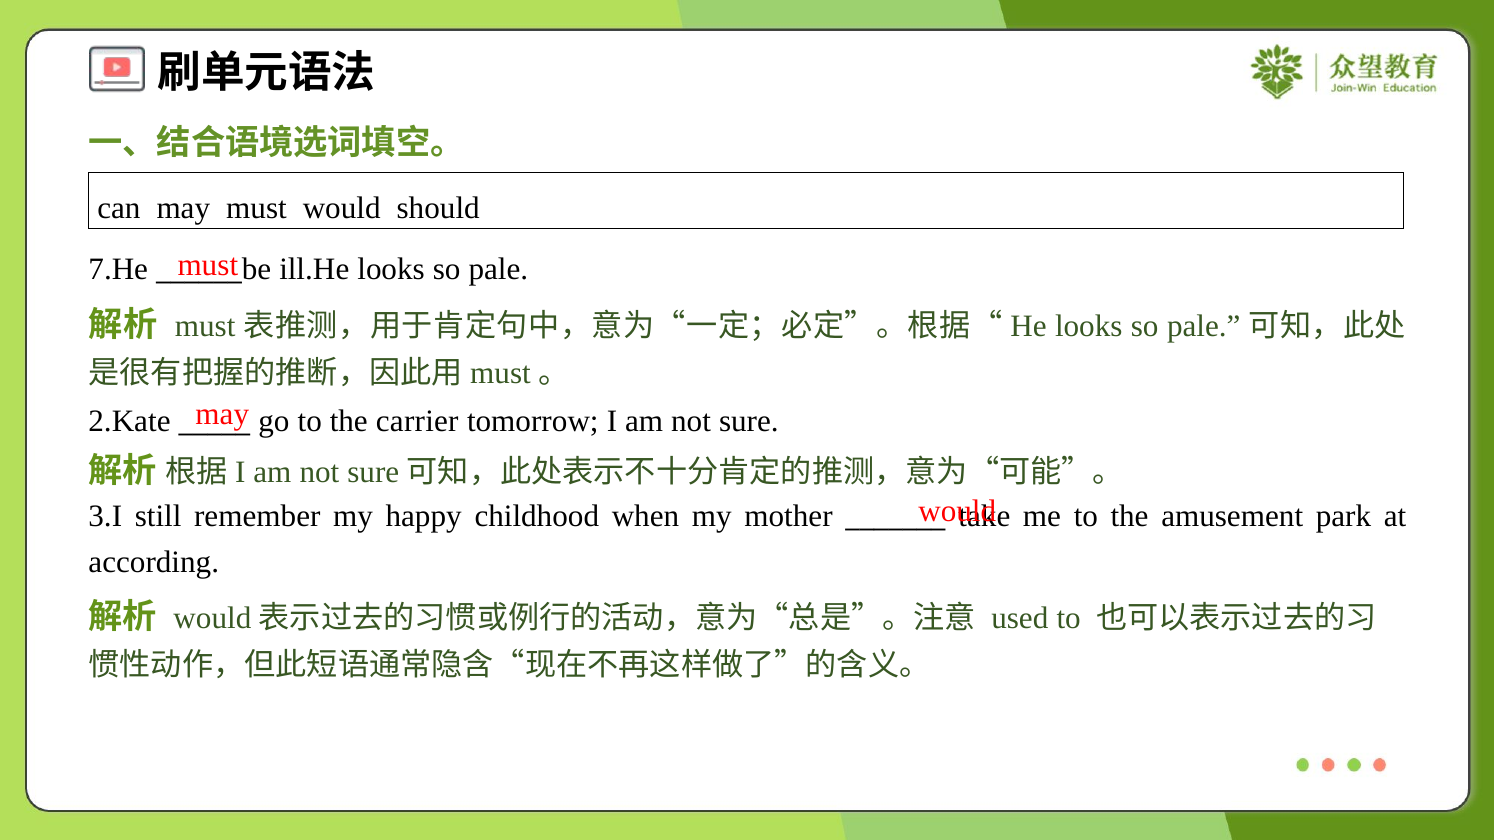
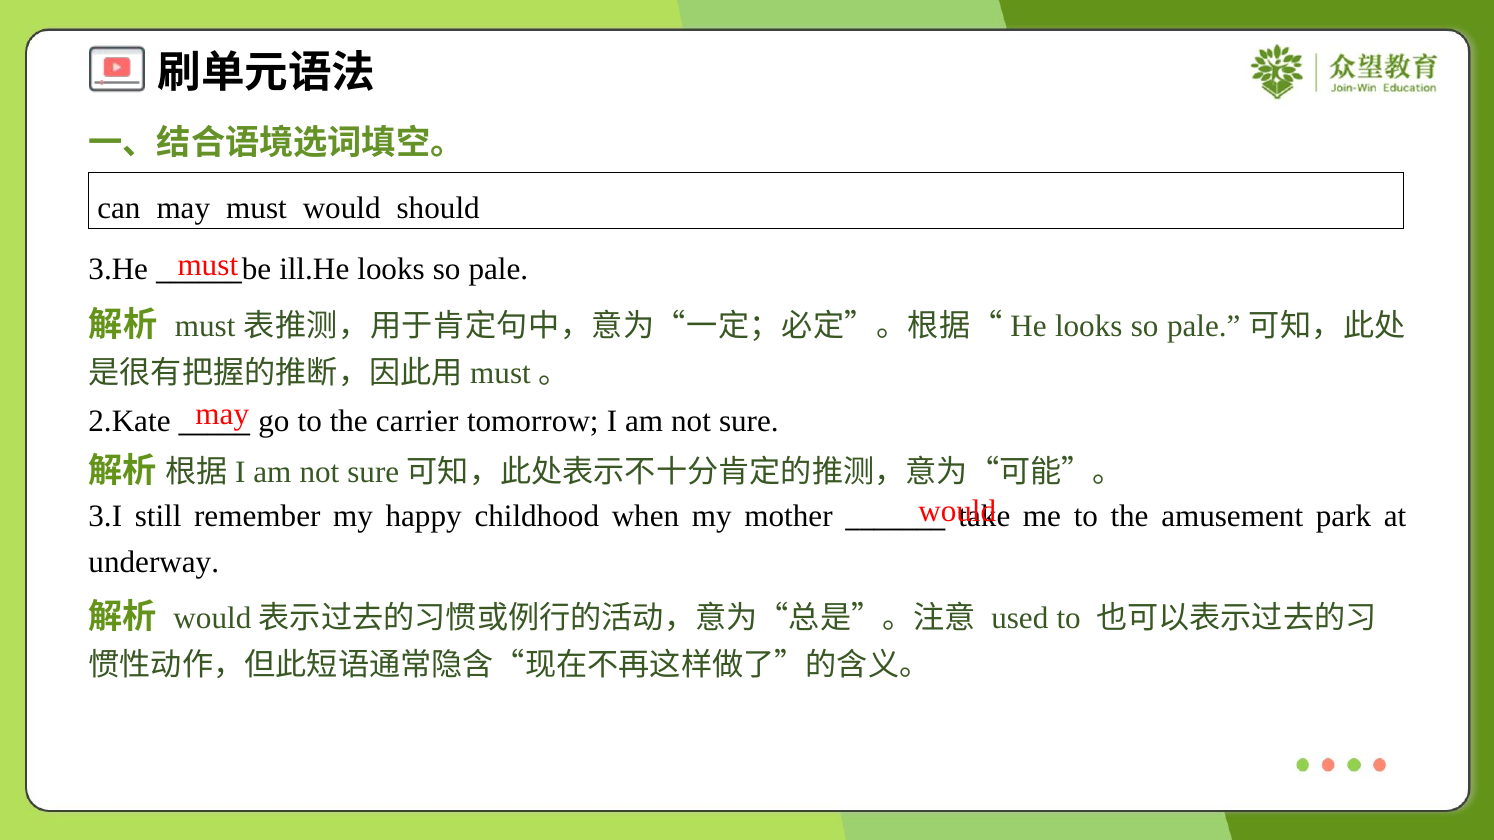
7.He: 7.He -> 3.He (118, 270)
according: according -> underway (154, 563)
